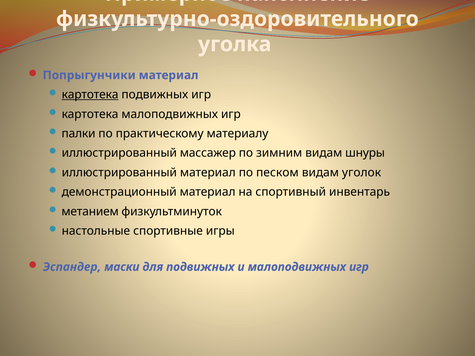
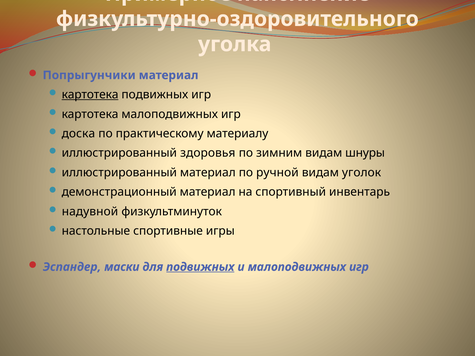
палки: палки -> доска (78, 134)
массажер: массажер -> здоровья (208, 153)
песком: песком -> ручной (277, 173)
метанием: метанием -> надувной (90, 212)
подвижных underline: none -> present (200, 267)
